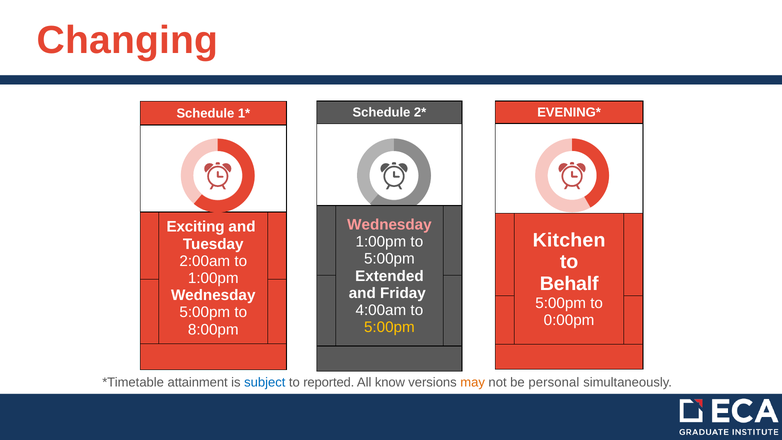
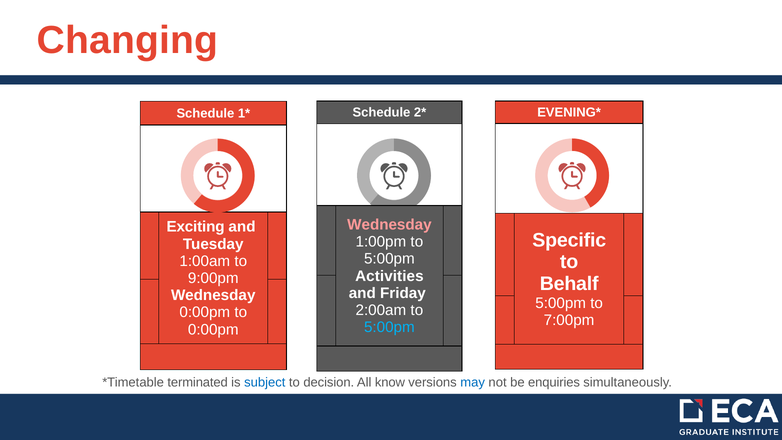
Kitchen: Kitchen -> Specific (569, 240)
2:00am: 2:00am -> 1:00am (205, 261)
Extended: Extended -> Activities (389, 276)
1:00pm: 1:00pm -> 9:00pm (213, 278)
4:00am: 4:00am -> 2:00am (381, 310)
5:00pm: 5:00pm -> 0:00pm (205, 312)
0:00pm: 0:00pm -> 7:00pm (569, 320)
5:00pm colour: yellow -> light blue (389, 327)
8:00pm: 8:00pm -> 0:00pm (213, 329)
attainment: attainment -> terminated (198, 382)
reported: reported -> decision (329, 382)
may colour: orange -> blue (473, 382)
personal: personal -> enquiries (554, 382)
